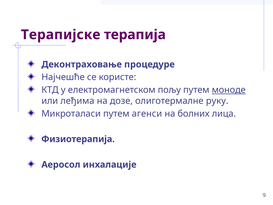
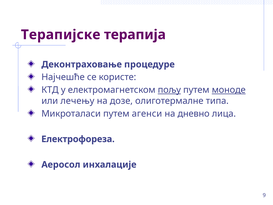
пољу underline: none -> present (169, 90)
леђима: леђима -> лечењу (77, 101)
руку: руку -> типа (217, 101)
болних: болних -> дневно (194, 113)
Физиотерапија: Физиотерапија -> Електрофореза (78, 139)
